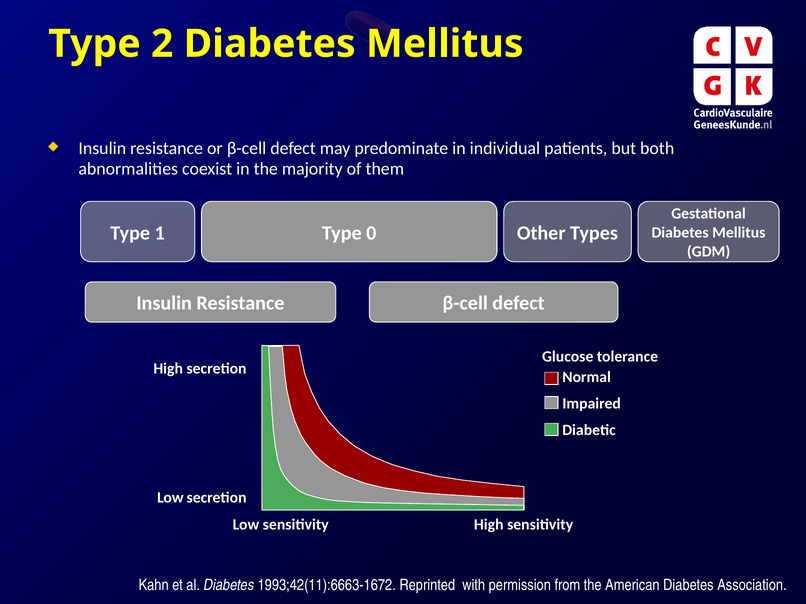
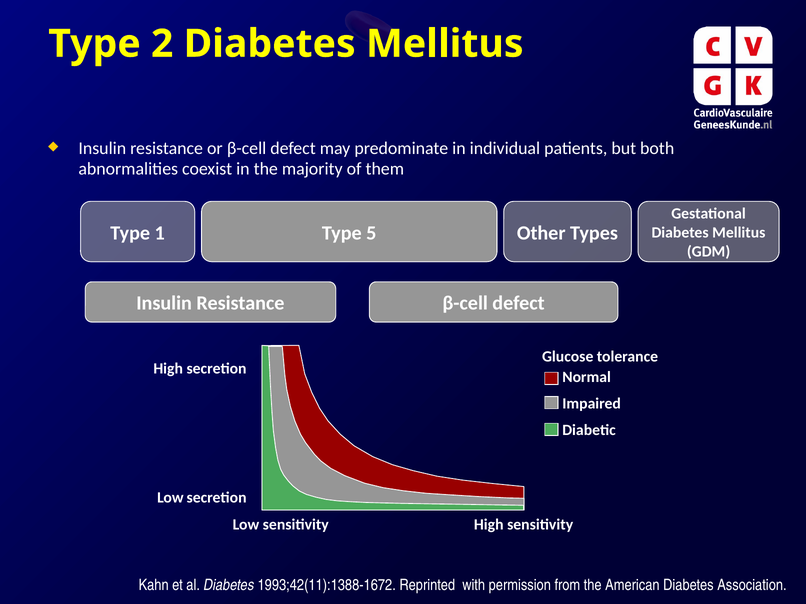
0: 0 -> 5 (371, 233)
1993;42(11):6663-1672: 1993;42(11):6663-1672 -> 1993;42(11):1388-1672 (327, 586)
